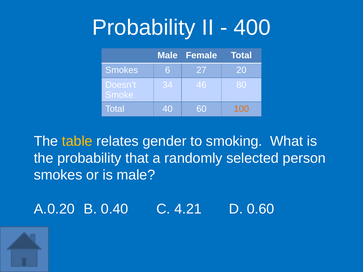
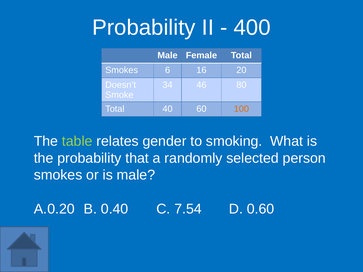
27: 27 -> 16 (201, 70)
table colour: yellow -> light green (77, 141)
4.21: 4.21 -> 7.54 (188, 209)
